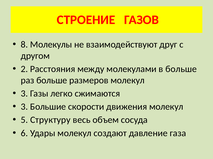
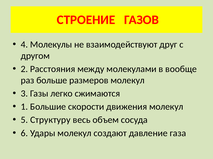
8: 8 -> 4 (24, 45)
в больше: больше -> вообще (181, 69)
3: 3 -> 1 (24, 107)
